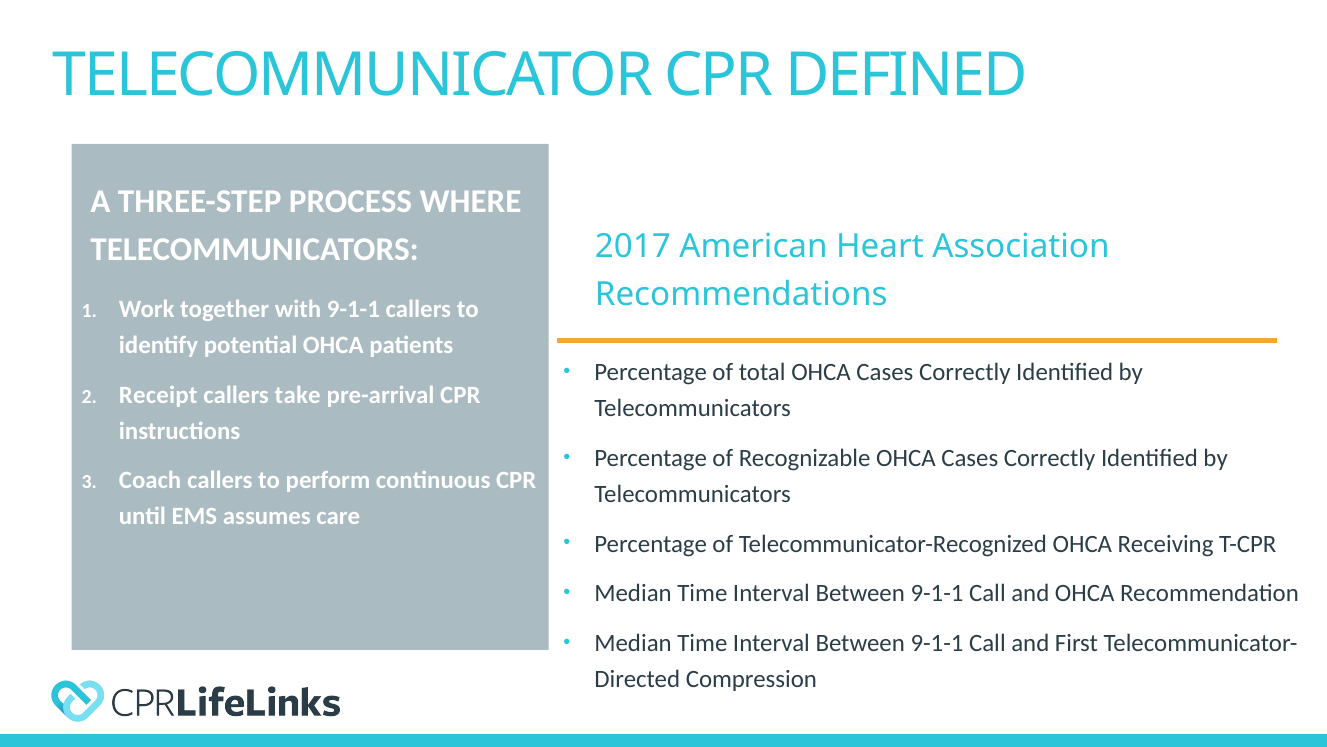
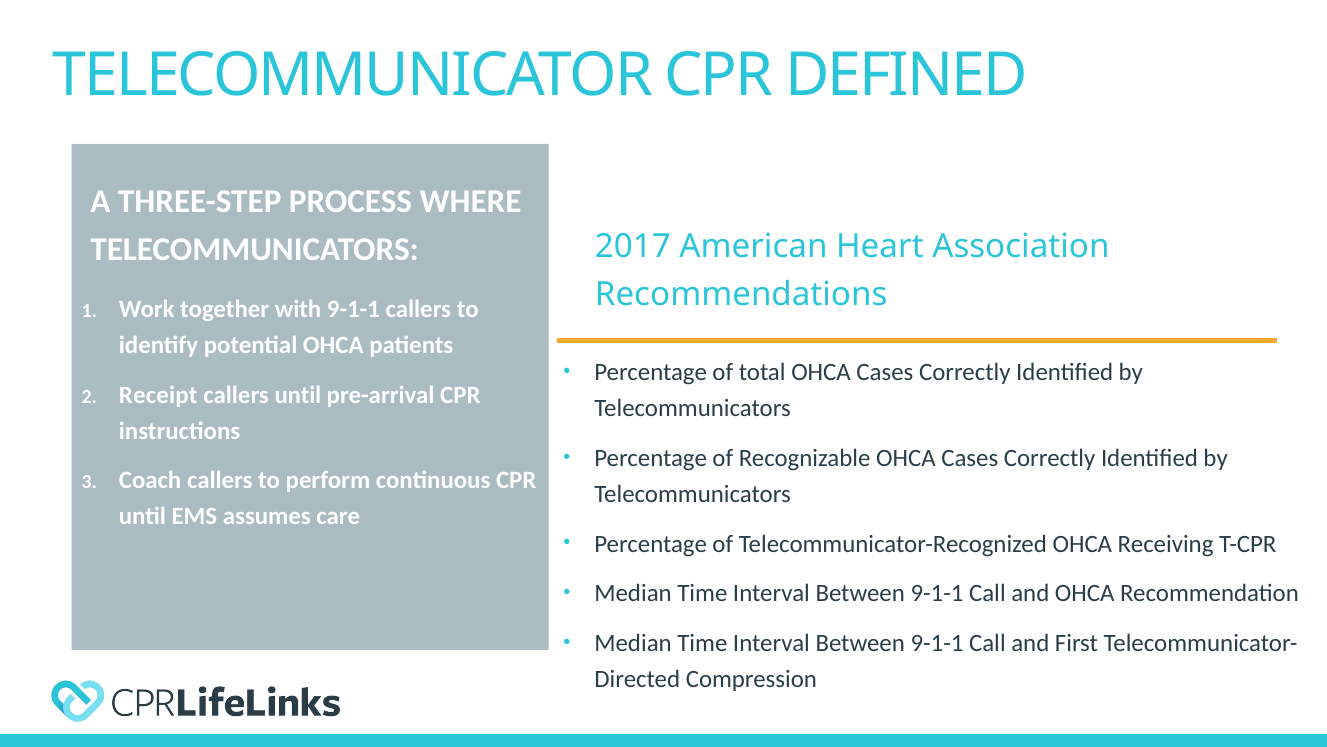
callers take: take -> until (298, 395)
